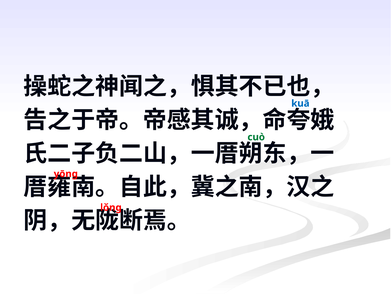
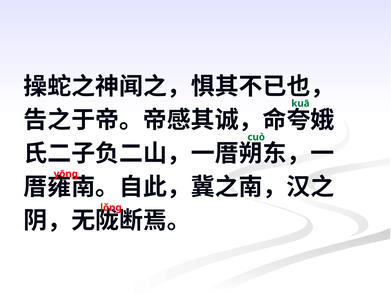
kuā colour: blue -> green (300, 103)
